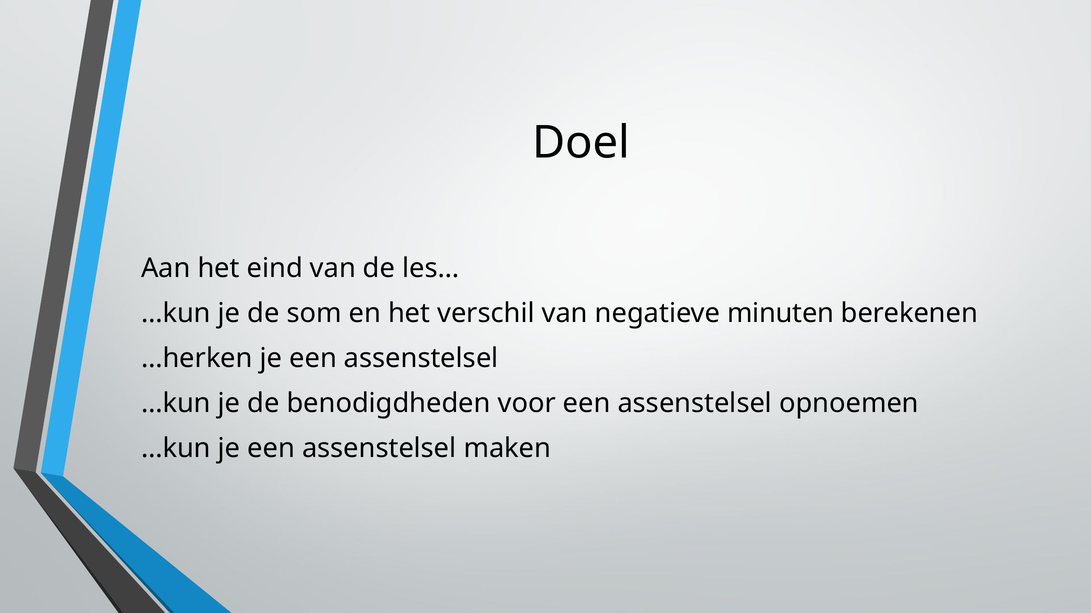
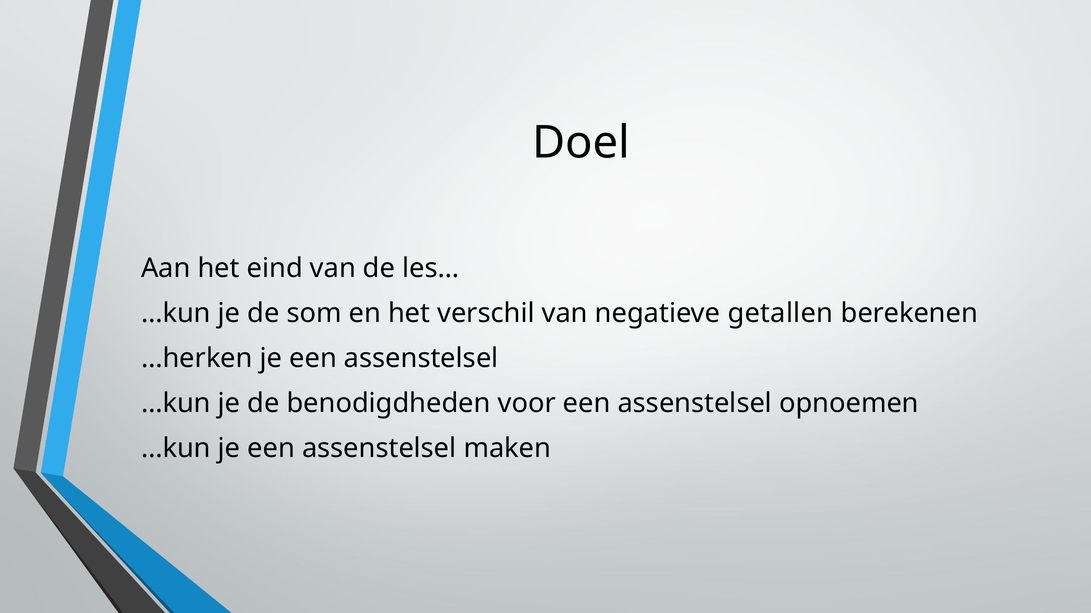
minuten: minuten -> getallen (780, 314)
